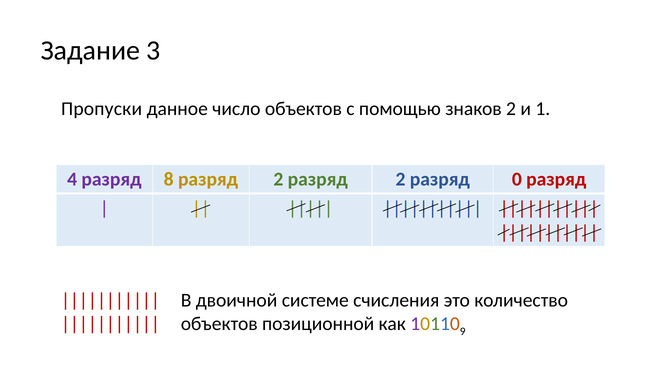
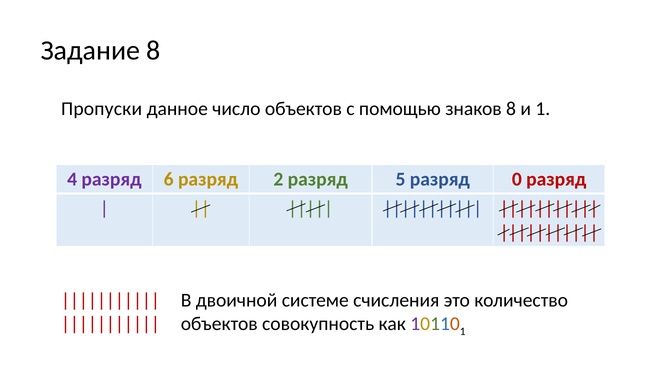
Задание 3: 3 -> 8 (153, 51)
знаков 2: 2 -> 8 (511, 109)
8: 8 -> 6 (169, 180)
2 разряд 2: 2 -> 5 (400, 180)
позиционной: позиционной -> совокупность (318, 324)
9: 9 -> 1 (463, 332)
